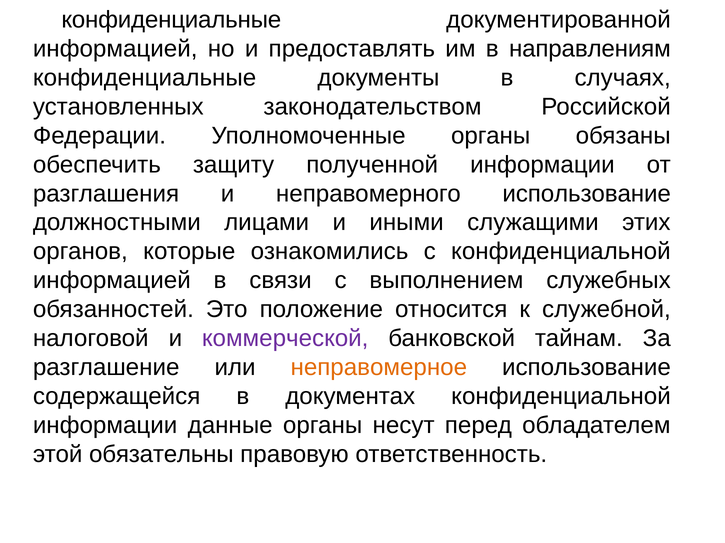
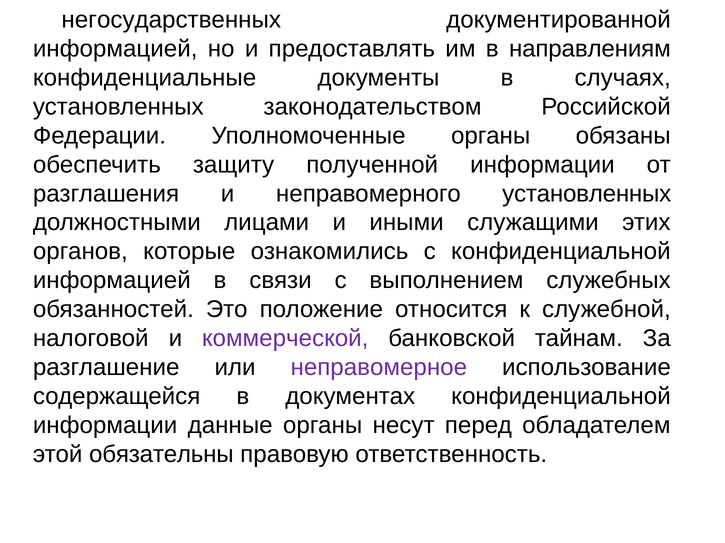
конфиденциальные: конфиденциальные -> негосударственных (171, 20)
неправомерного использование: использование -> установленных (587, 194)
неправомерное colour: orange -> purple (379, 368)
